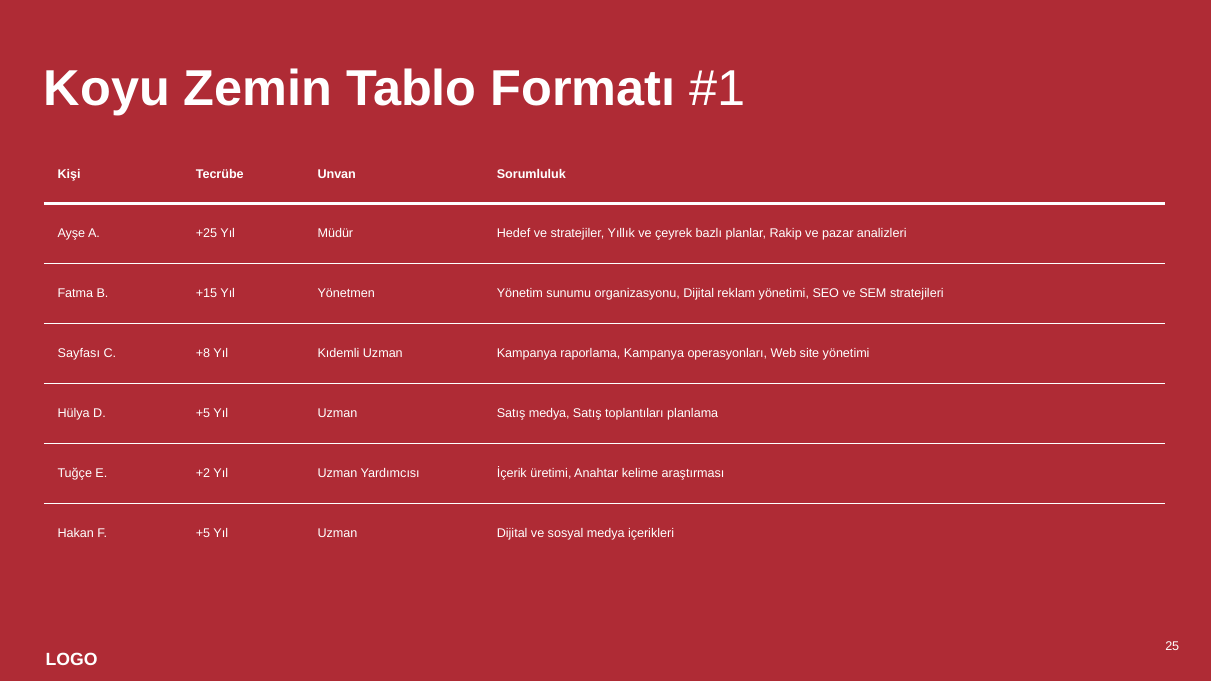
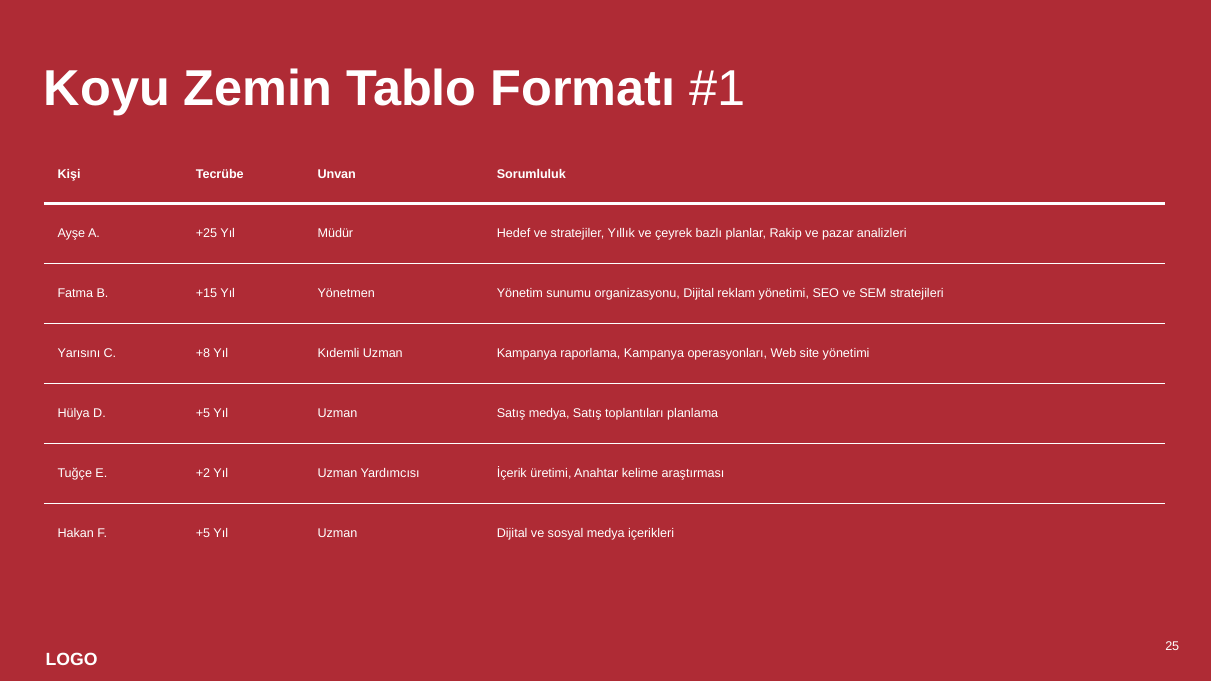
Sayfası: Sayfası -> Yarısını (79, 354)
